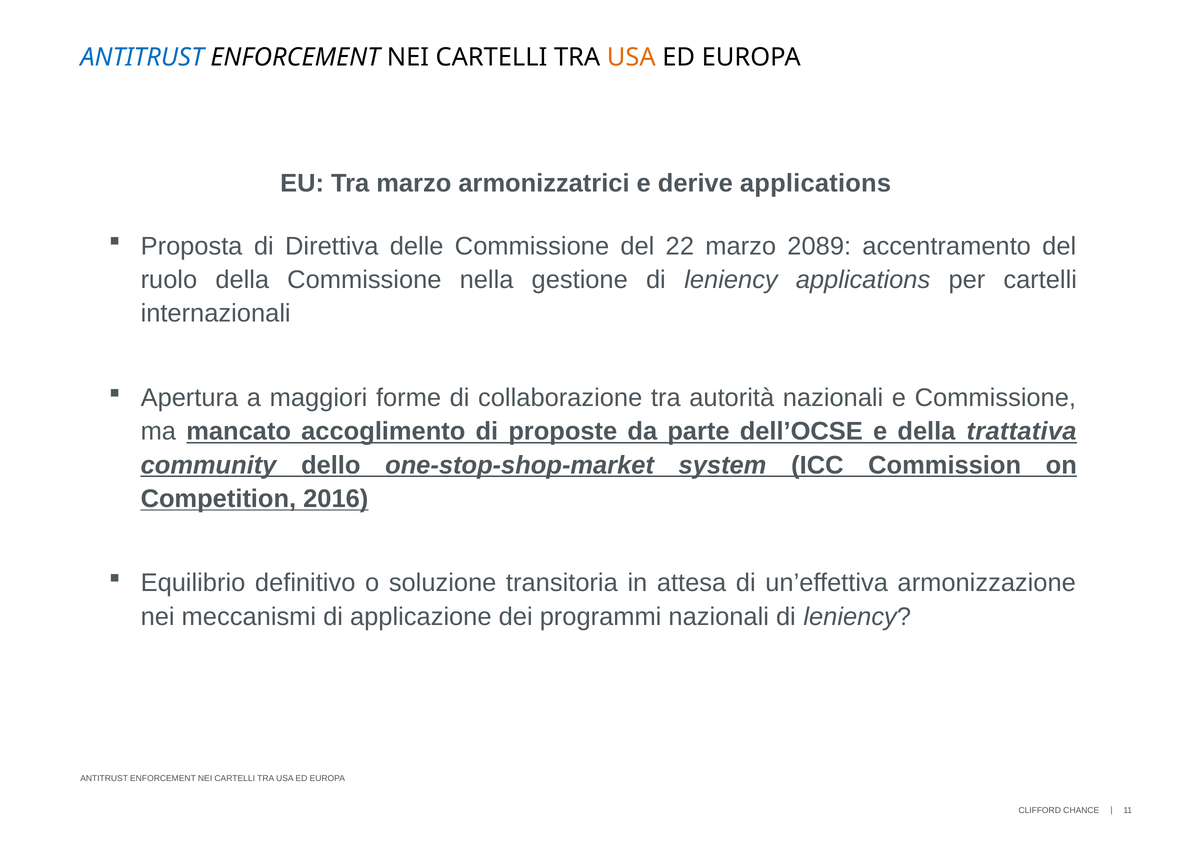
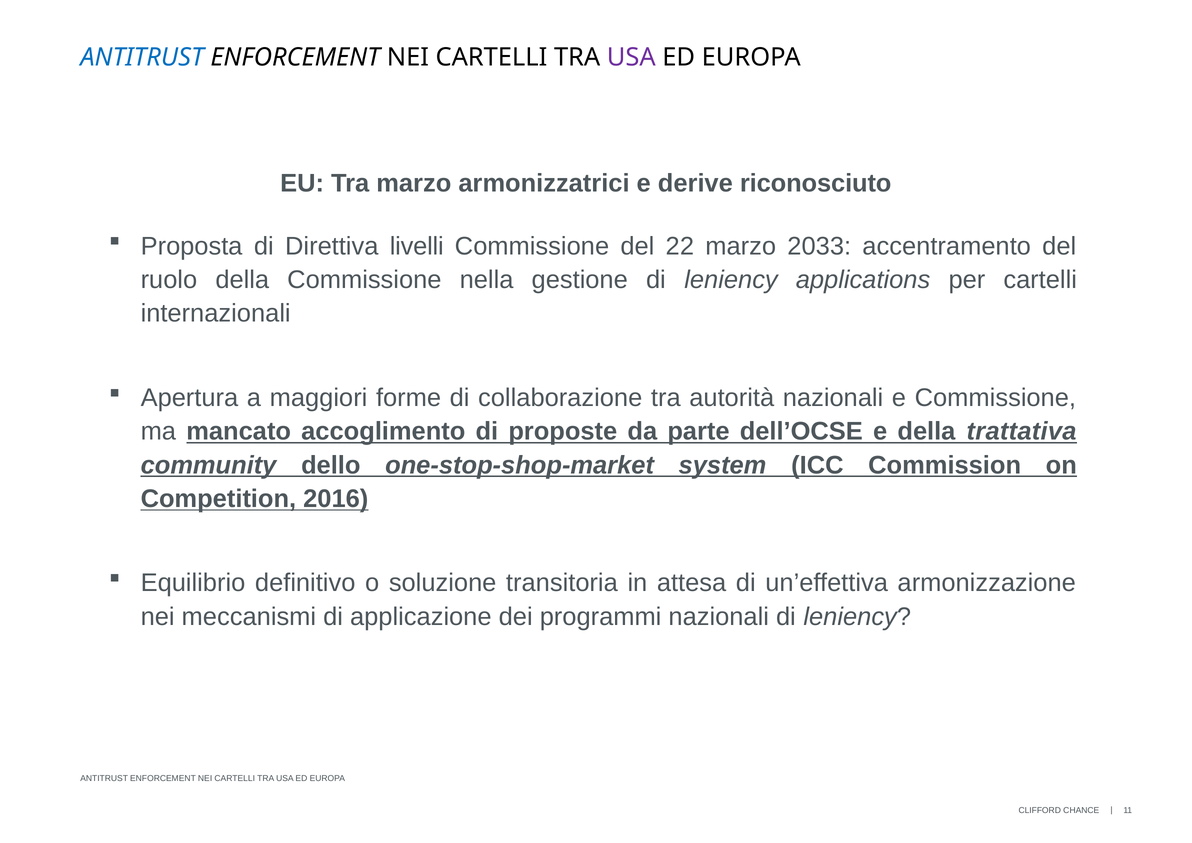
USA colour: orange -> purple (631, 58)
derive applications: applications -> riconosciuto (816, 184)
delle: delle -> livelli (417, 246)
2089: 2089 -> 2033 (819, 246)
